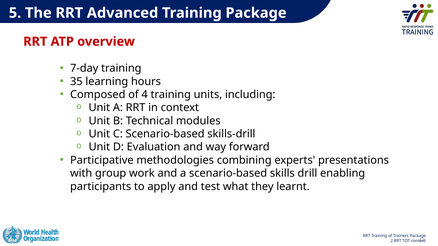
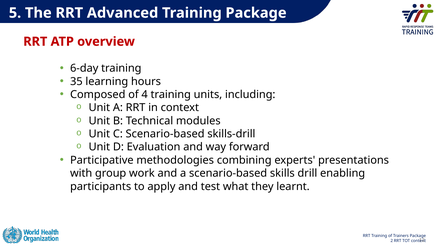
7-day: 7-day -> 6-day (84, 68)
